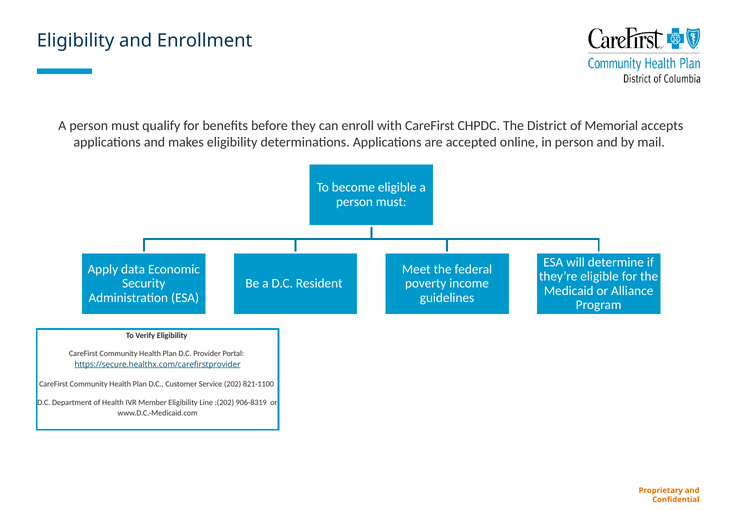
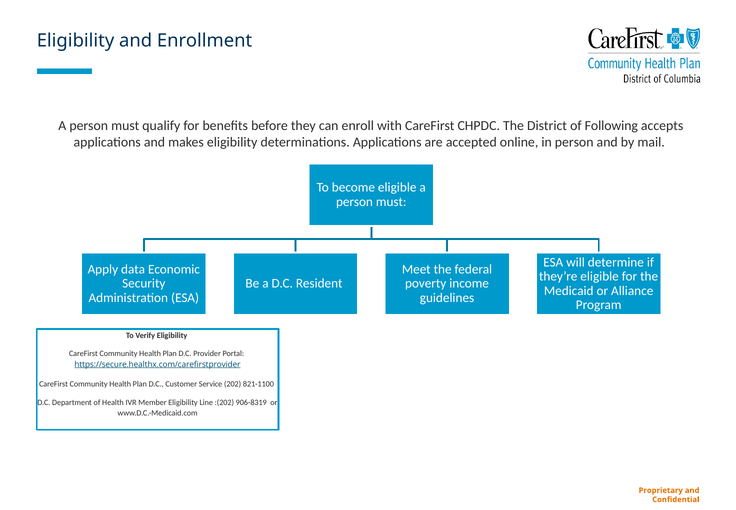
Memorial: Memorial -> Following (611, 126)
